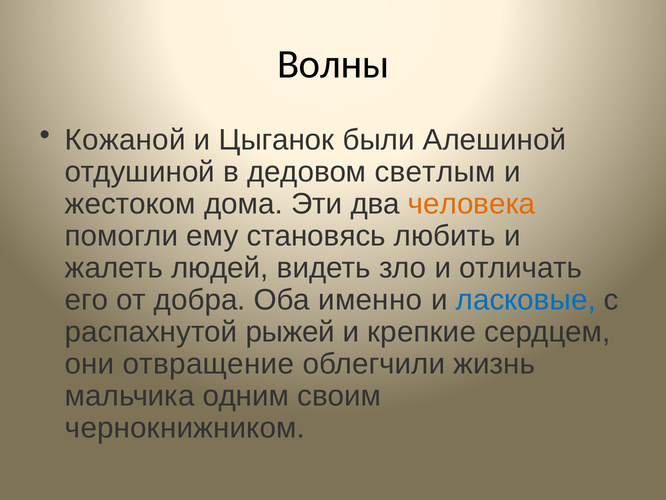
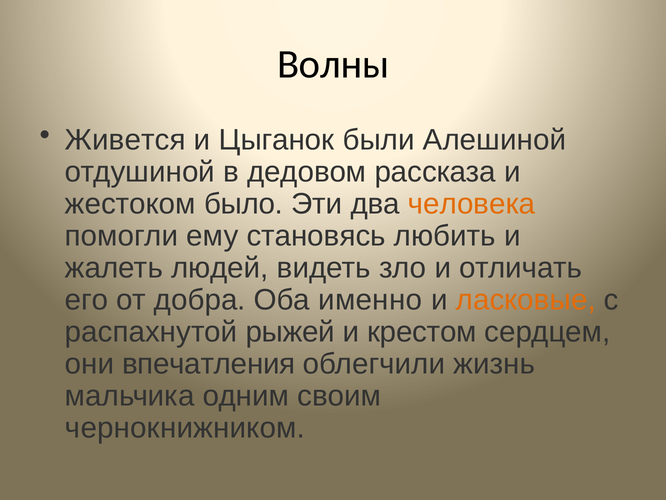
Кожаной: Кожаной -> Живется (125, 140)
светлым: светлым -> рассказа (435, 172)
дома: дома -> было (244, 204)
ласковые colour: blue -> orange (526, 300)
крепкие: крепкие -> крестом (422, 332)
отвращение: отвращение -> впечатления (209, 364)
